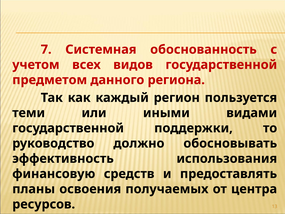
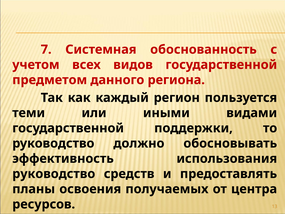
финансовую: финансовую -> руководство (54, 174)
